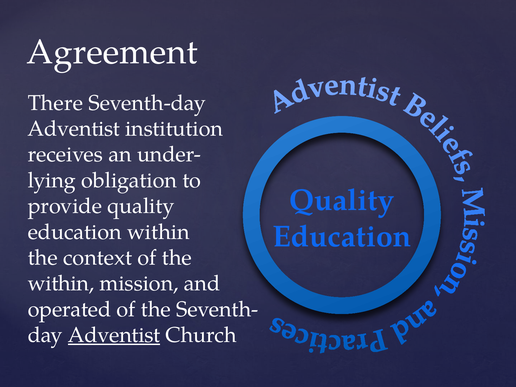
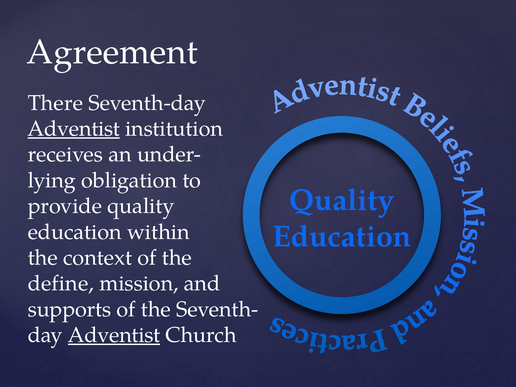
Adventist underline: none -> present (74, 129)
within: within -> define (61, 284)
operated: operated -> supports (69, 309)
